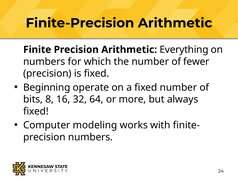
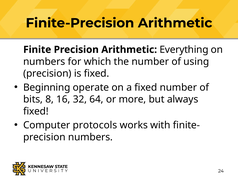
fewer: fewer -> using (196, 61)
modeling: modeling -> protocols (95, 125)
